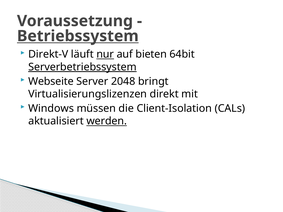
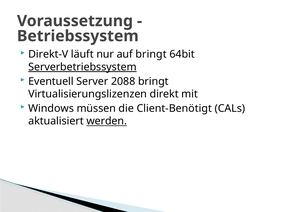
Betriebssystem underline: present -> none (78, 36)
nur underline: present -> none (105, 54)
auf bieten: bieten -> bringt (151, 54)
Webseite: Webseite -> Eventuell (51, 81)
2048: 2048 -> 2088 (123, 81)
Client-Isolation: Client-Isolation -> Client-Benötigt (174, 108)
